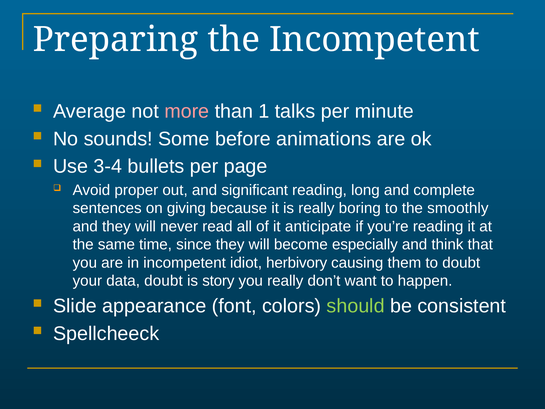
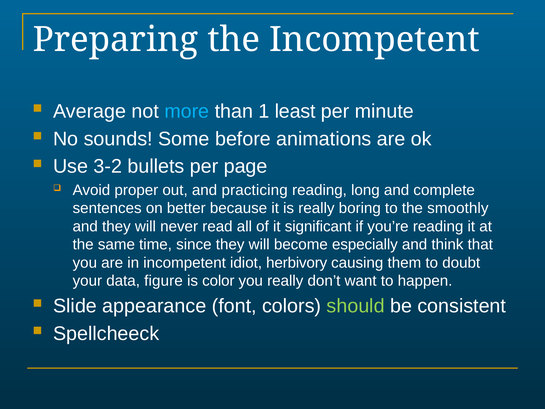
more colour: pink -> light blue (187, 111)
talks: talks -> least (295, 111)
3-4: 3-4 -> 3-2 (108, 166)
significant: significant -> practicing (255, 190)
giving: giving -> better (186, 208)
anticipate: anticipate -> significant (318, 226)
data doubt: doubt -> figure (163, 281)
story: story -> color (218, 281)
